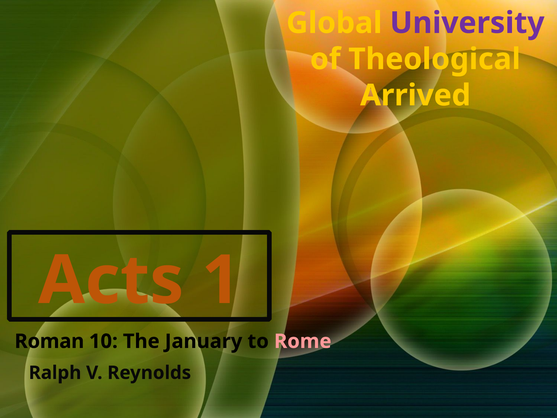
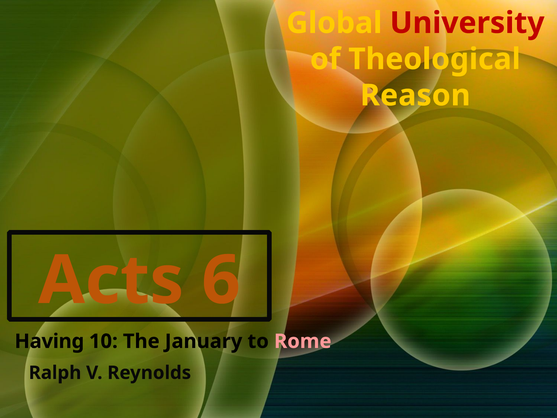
University colour: purple -> red (467, 23)
Arrived: Arrived -> Reason (415, 95)
1: 1 -> 6 (221, 280)
Roman: Roman -> Having (49, 341)
